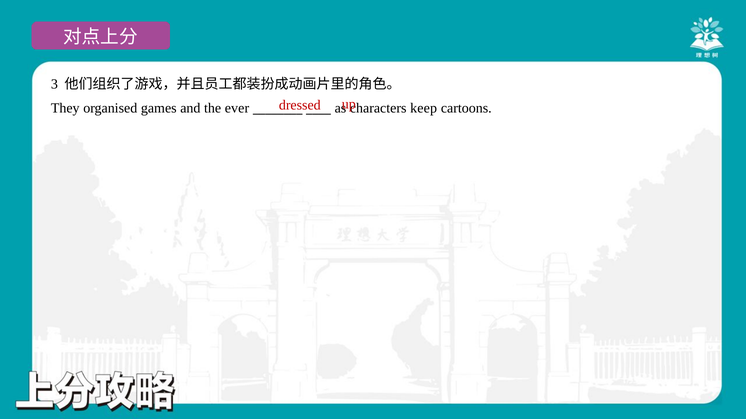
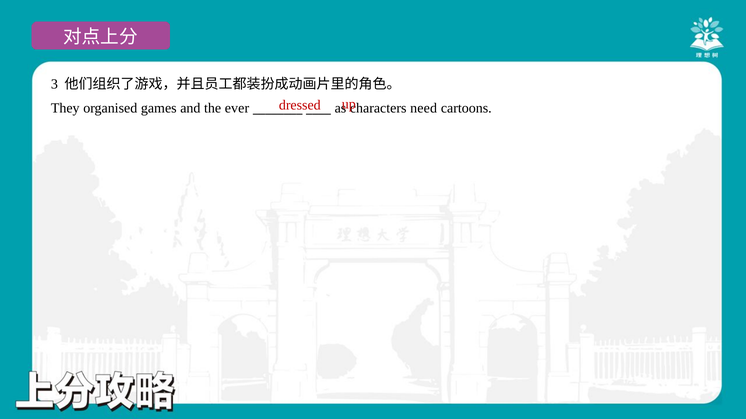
keep: keep -> need (424, 108)
